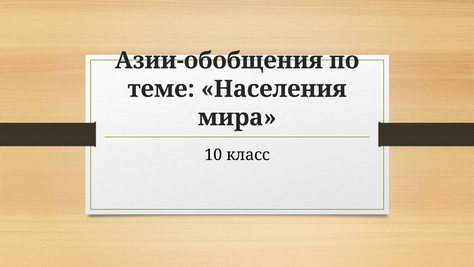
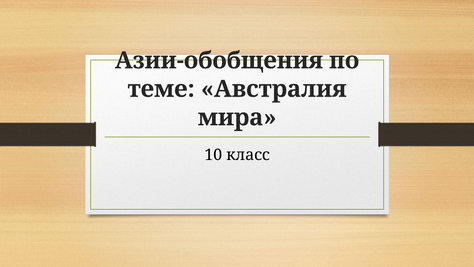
Населения: Населения -> Австралия (274, 89)
